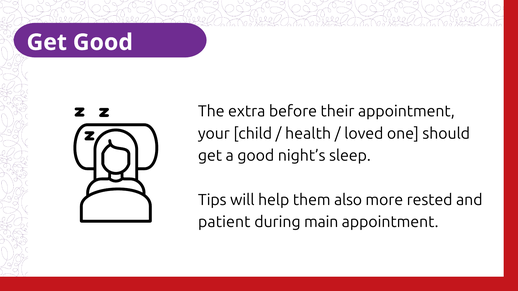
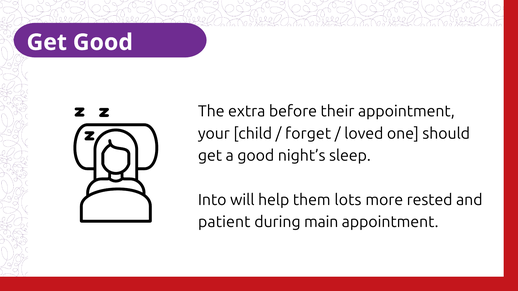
health: health -> forget (308, 134)
Tips: Tips -> Into (212, 200)
also: also -> lots (348, 200)
